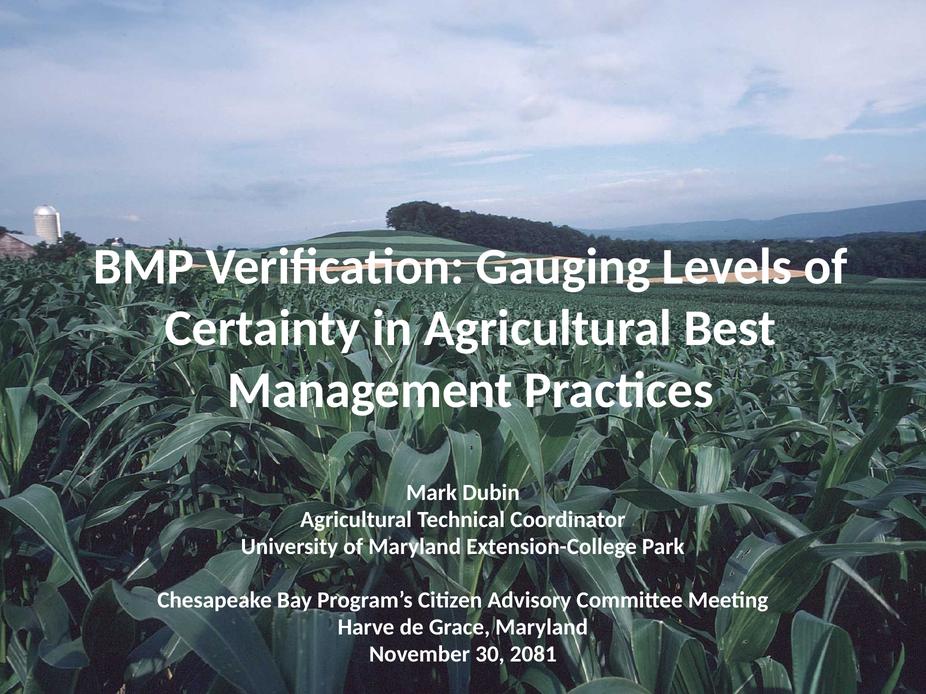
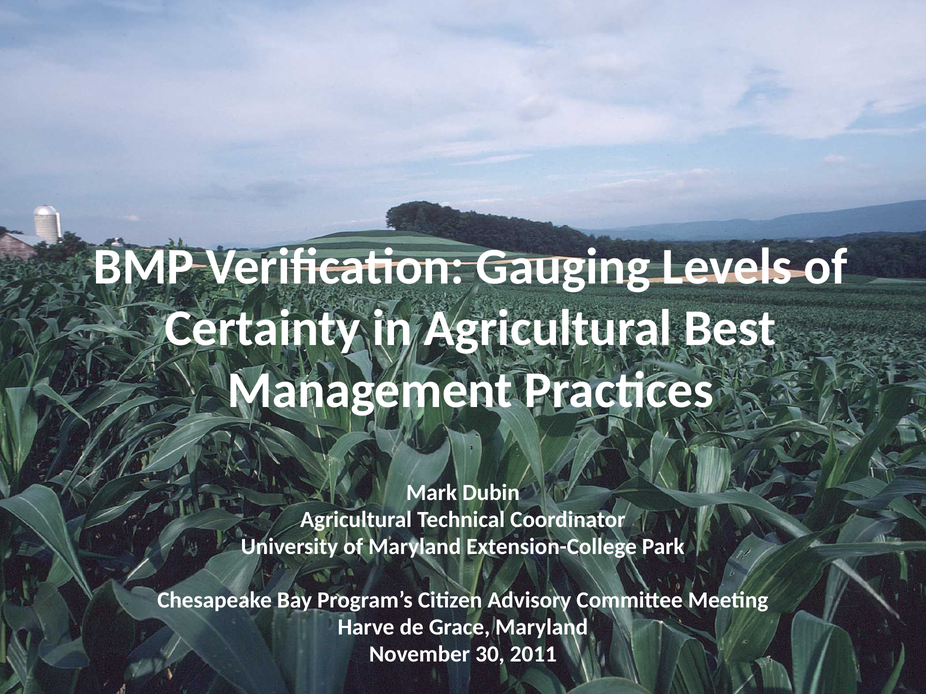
2081: 2081 -> 2011 (533, 654)
